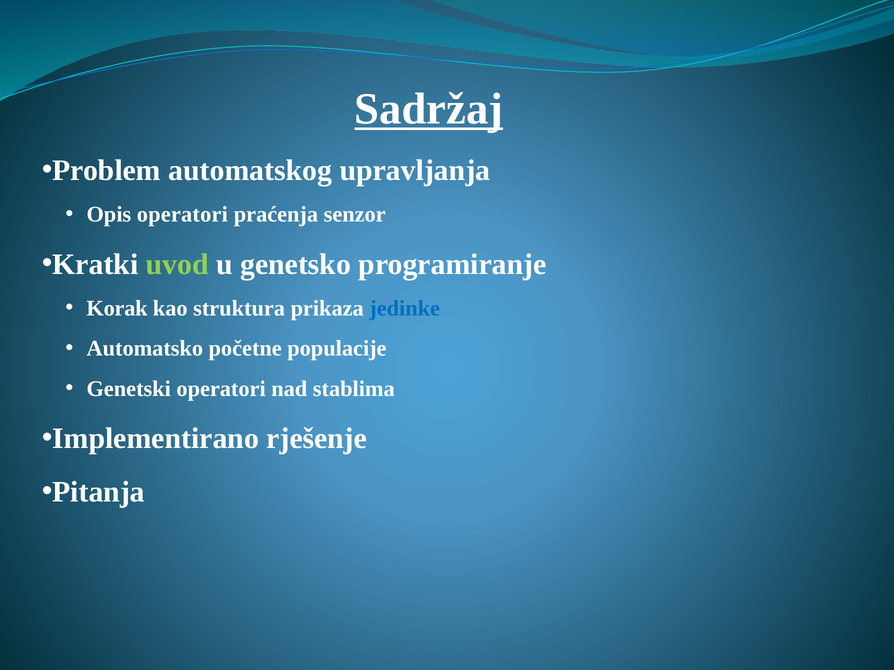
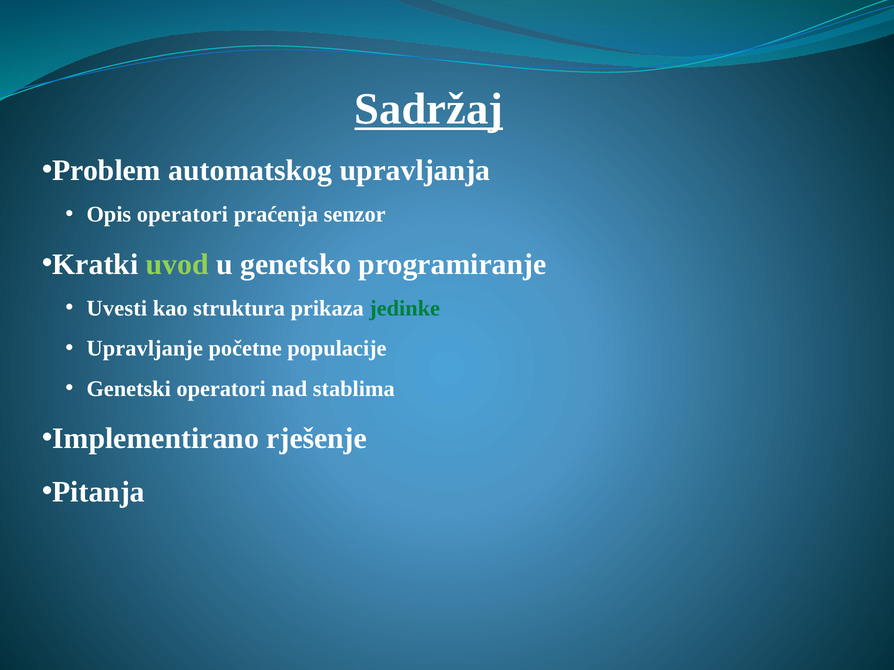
Korak: Korak -> Uvesti (117, 309)
jedinke colour: blue -> green (405, 309)
Automatsko: Automatsko -> Upravljanje (145, 349)
